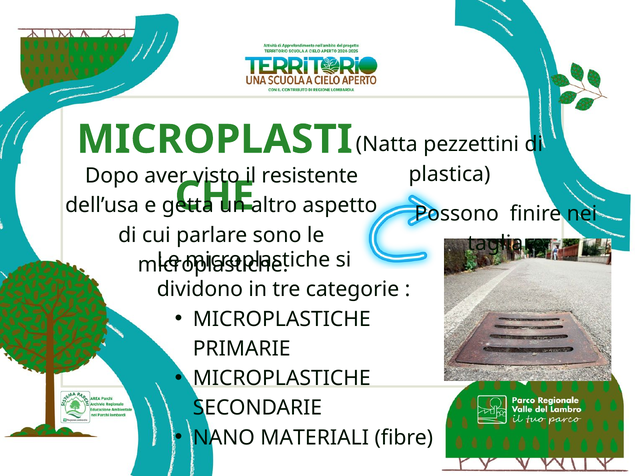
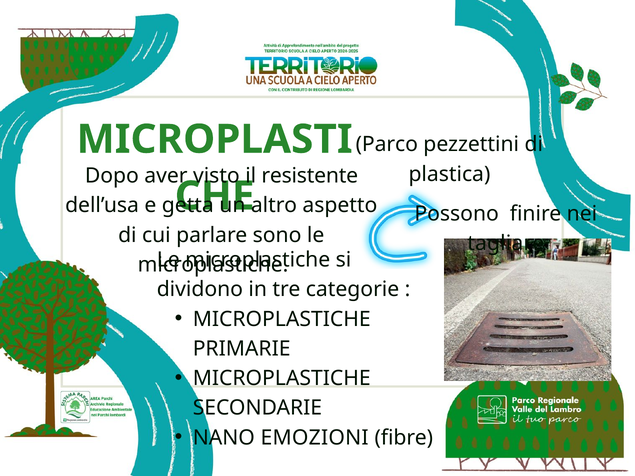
Natta: Natta -> Parco (387, 144)
MATERIALI: MATERIALI -> EMOZIONI (315, 438)
